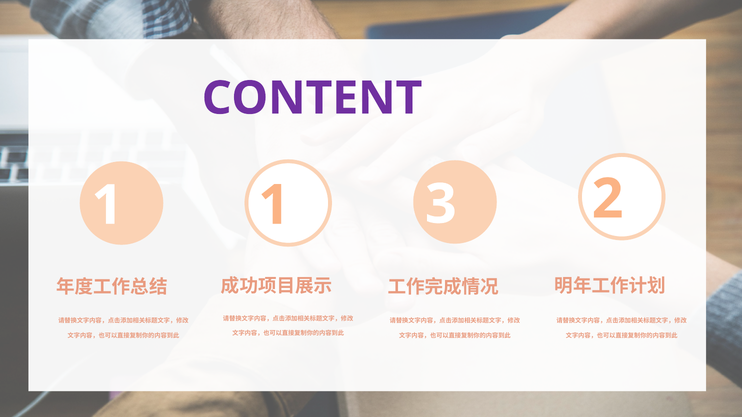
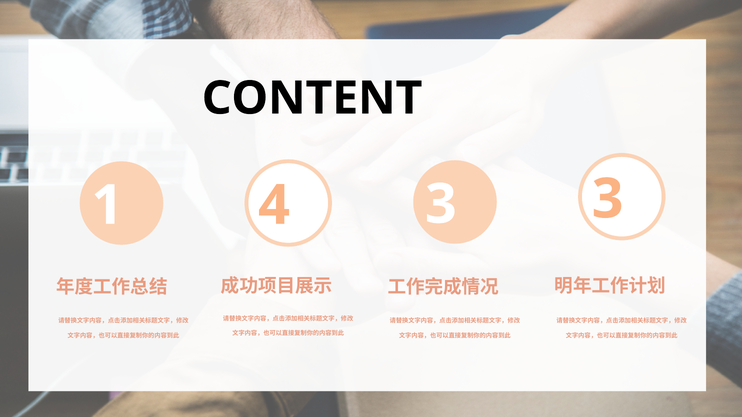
CONTENT colour: purple -> black (312, 98)
1 1: 1 -> 4 (274, 206)
3 2: 2 -> 3 (608, 199)
